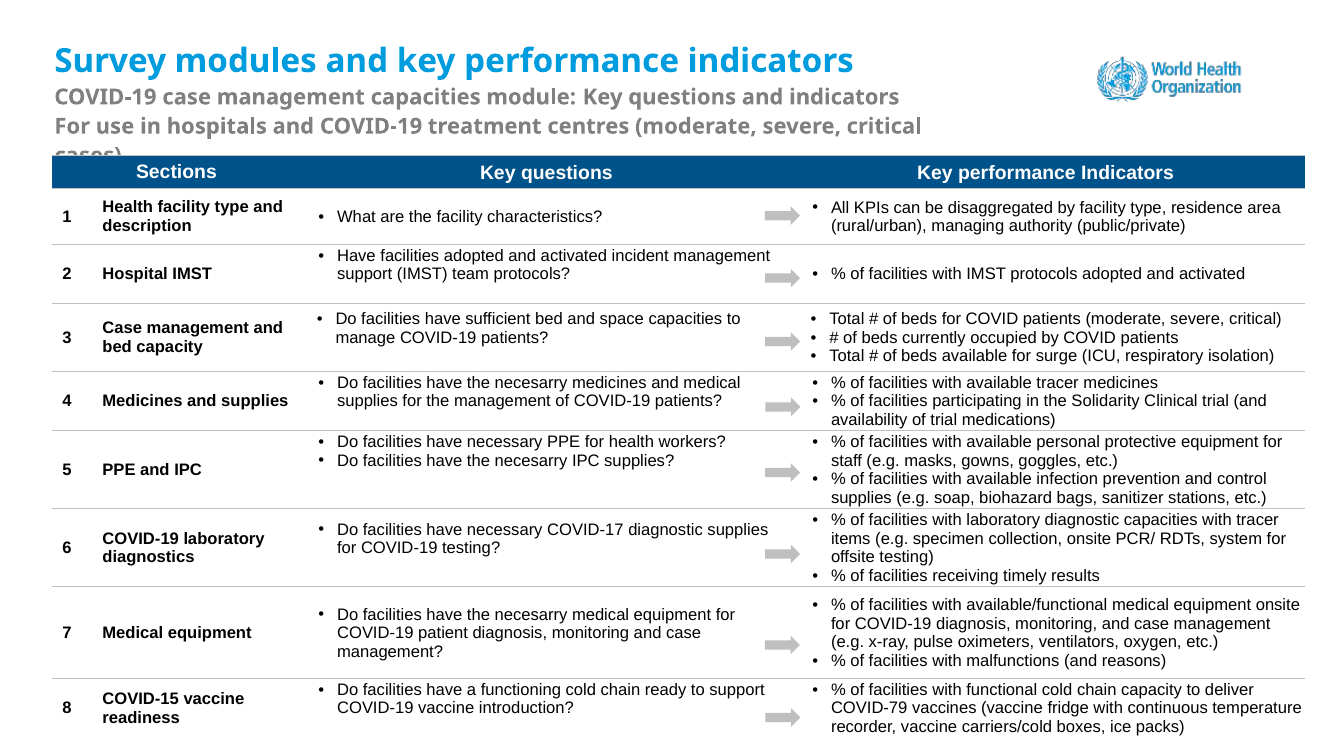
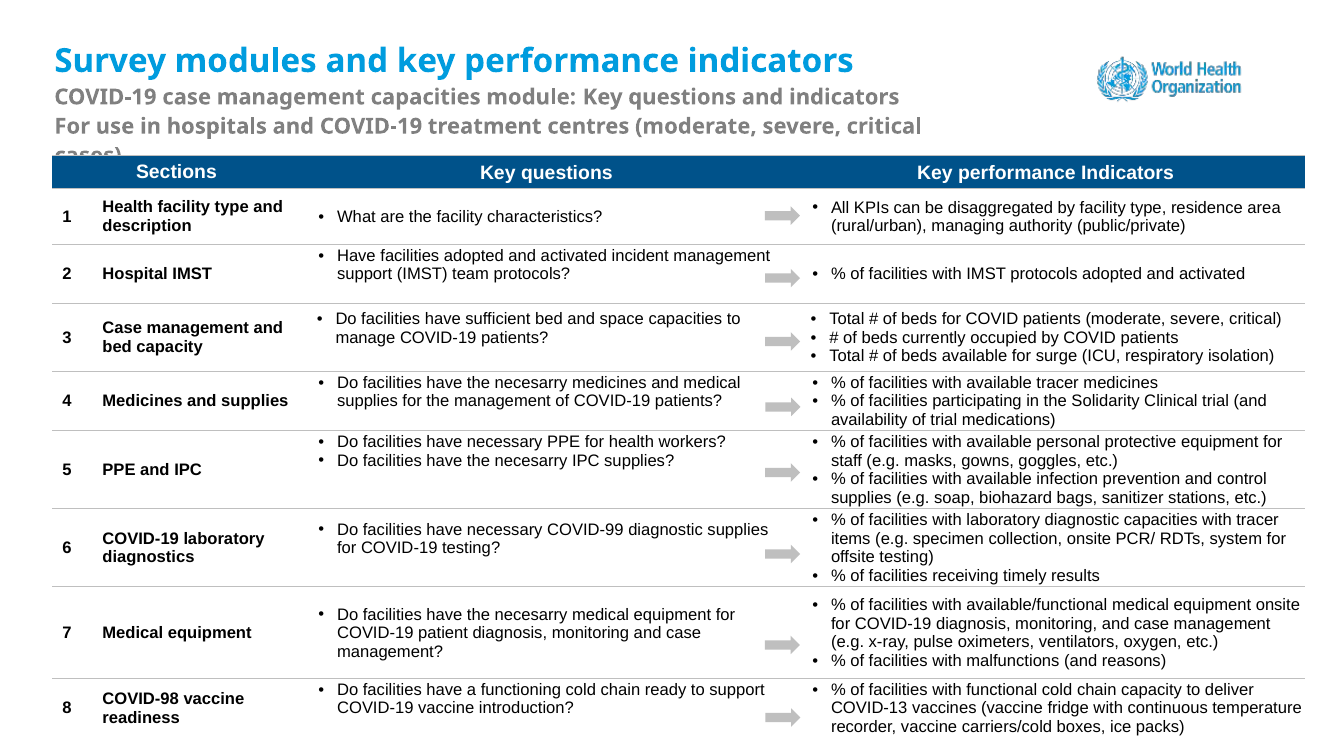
COVID-17: COVID-17 -> COVID-99 (585, 529)
COVID-15: COVID-15 -> COVID-98 (141, 699)
COVID-79: COVID-79 -> COVID-13 (869, 708)
